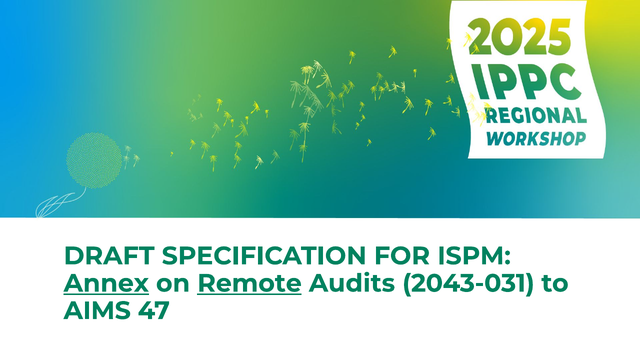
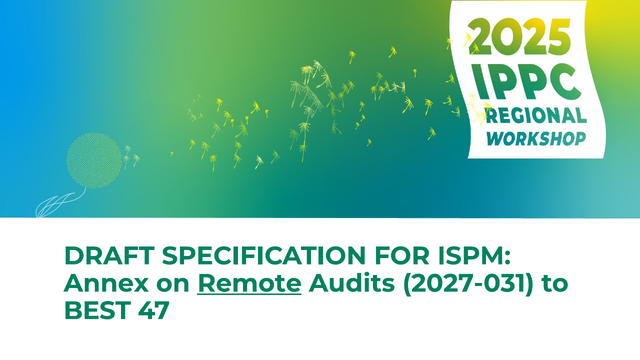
Annex underline: present -> none (106, 283)
2043-031: 2043-031 -> 2027-031 (468, 283)
AIMS: AIMS -> BEST (97, 311)
